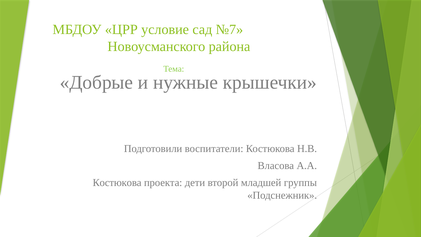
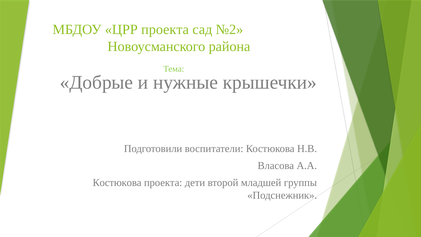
ЦРР условие: условие -> проекта (165, 30)
№7: №7 -> №2 (229, 30)
